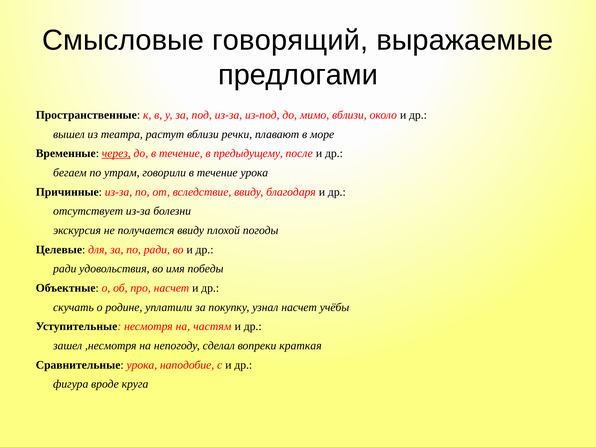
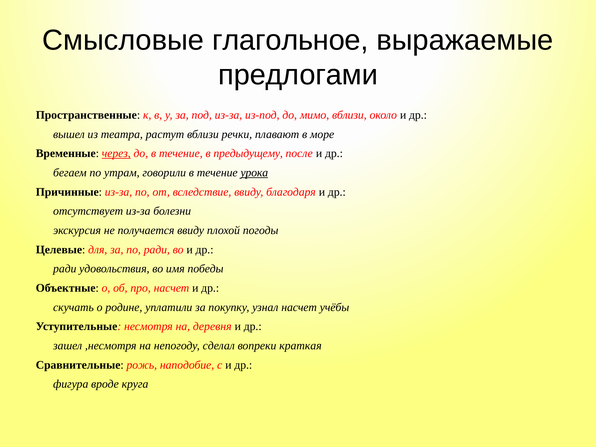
говорящий: говорящий -> глагольное (290, 40)
урока underline: none -> present (254, 173)
частям: частям -> деревня (212, 326)
Сравнительные урока: урока -> рожь (142, 365)
